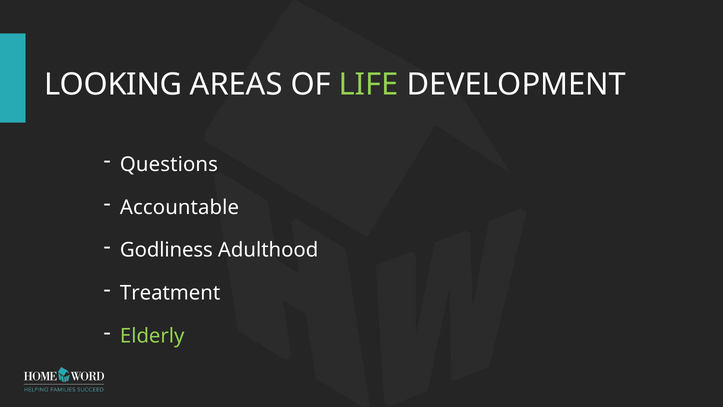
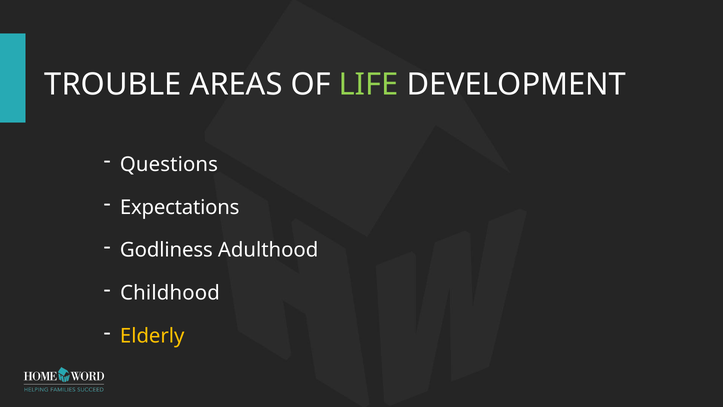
LOOKING: LOOKING -> TROUBLE (113, 84)
Accountable: Accountable -> Expectations (180, 207)
Treatment: Treatment -> Childhood (170, 293)
Elderly colour: light green -> yellow (152, 336)
